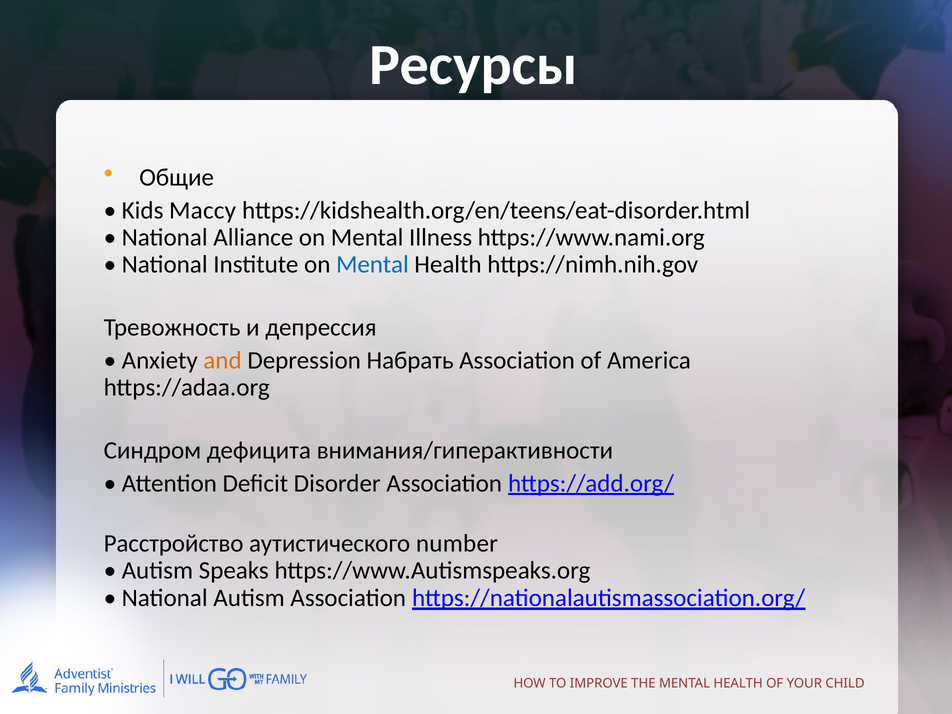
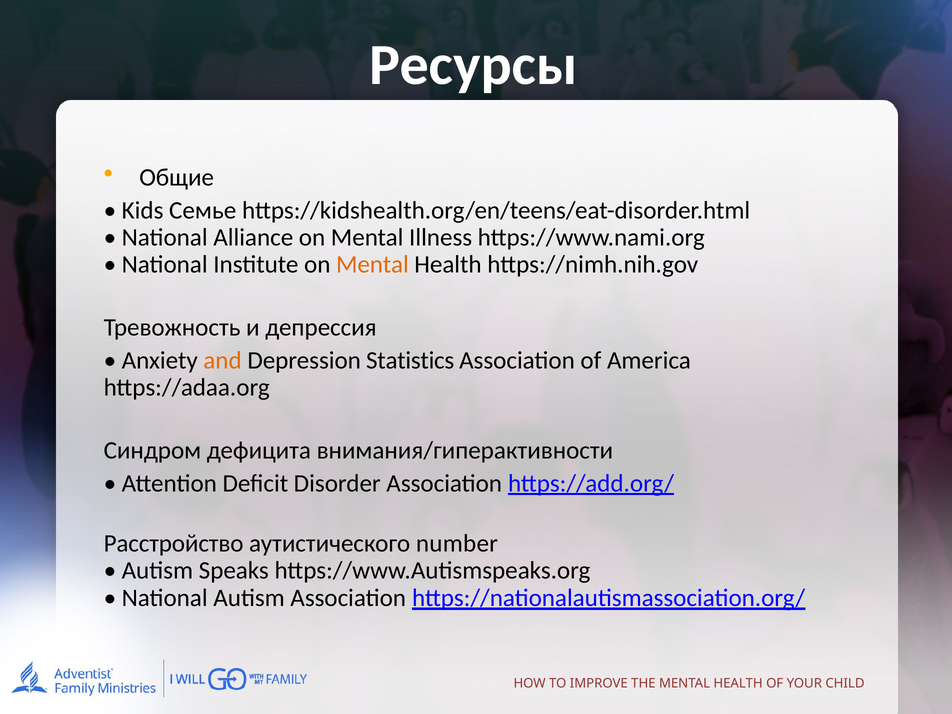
Массу: Массу -> Семье (203, 210)
Mental colour: blue -> orange (372, 264)
Набрать: Набрать -> Statistics (410, 360)
